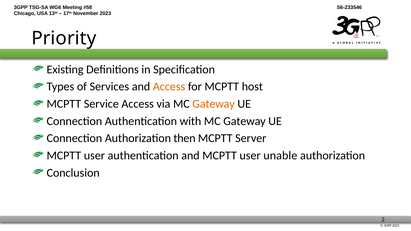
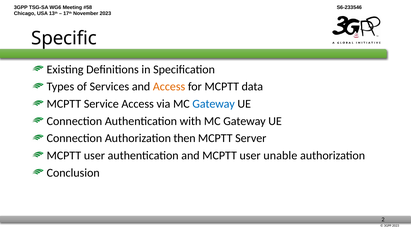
Priority: Priority -> Specific (64, 38)
host: host -> data (252, 87)
Gateway colour: orange -> blue (214, 104)
